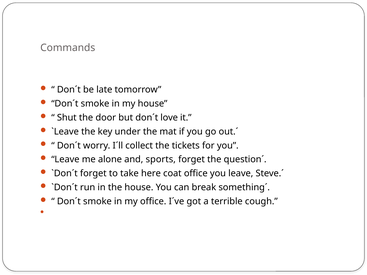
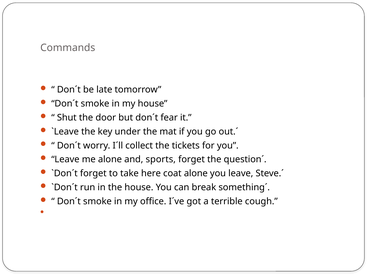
love: love -> fear (169, 118)
coat office: office -> alone (196, 174)
